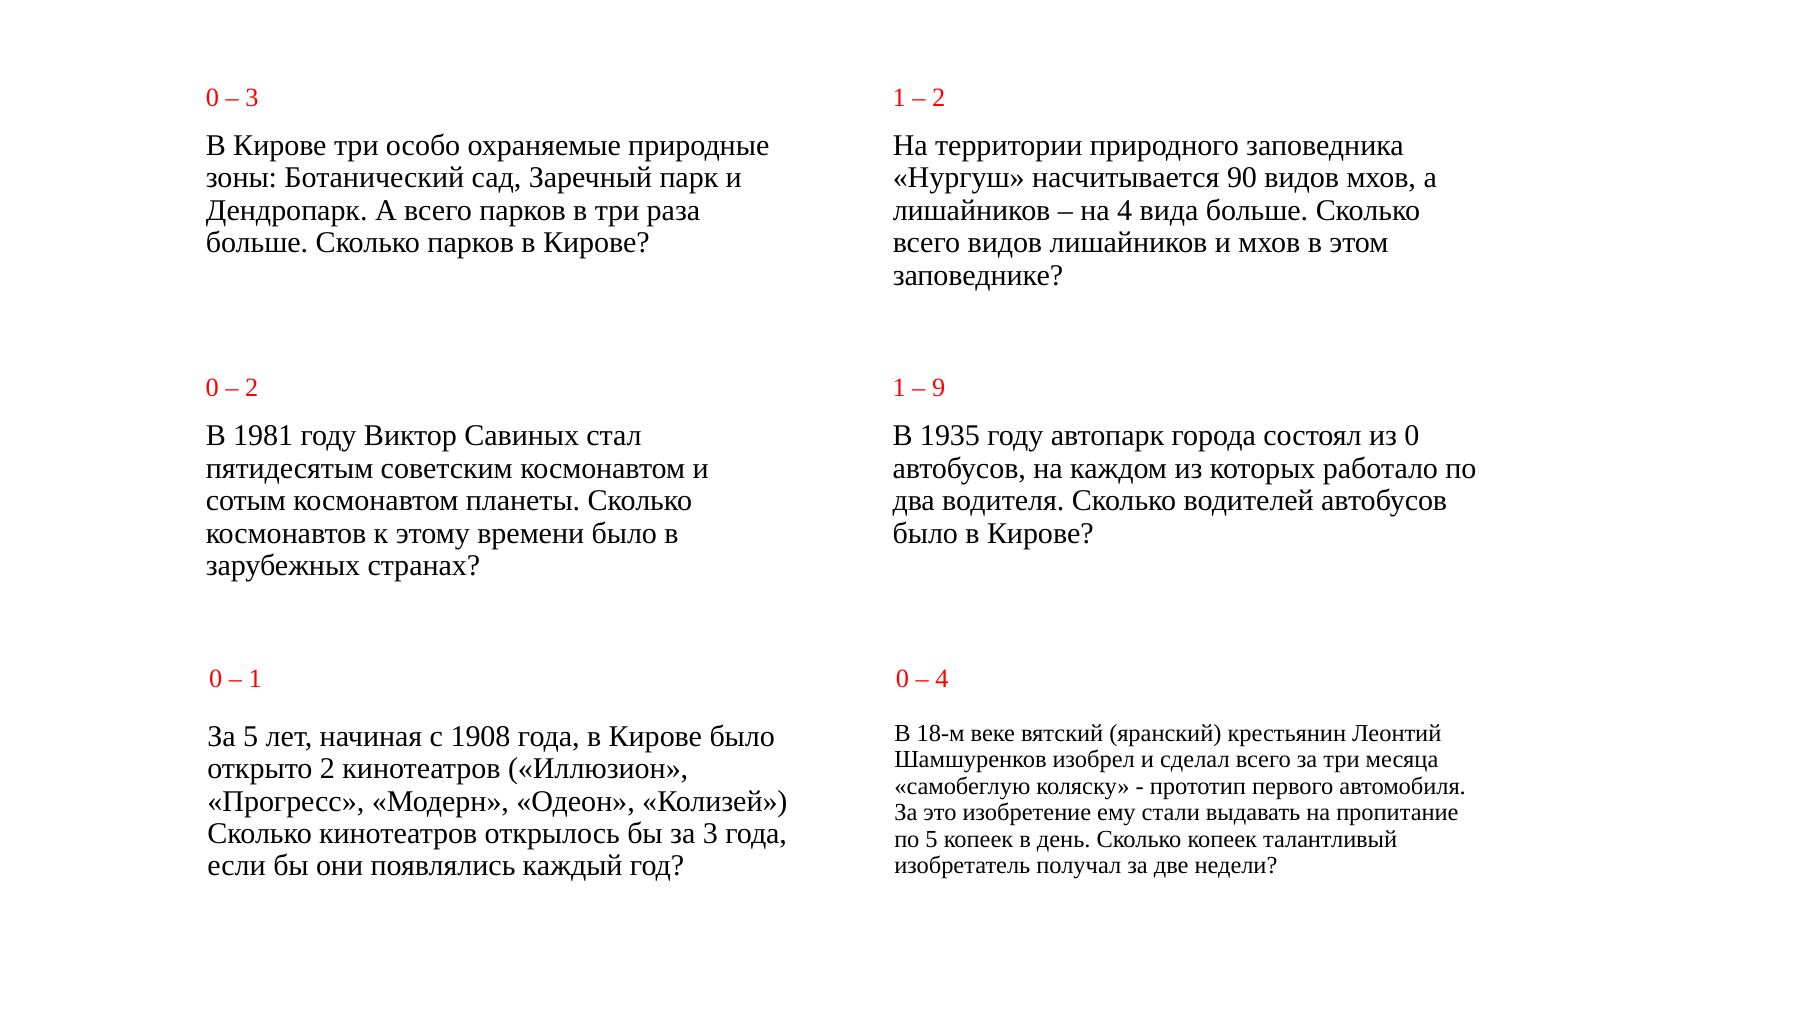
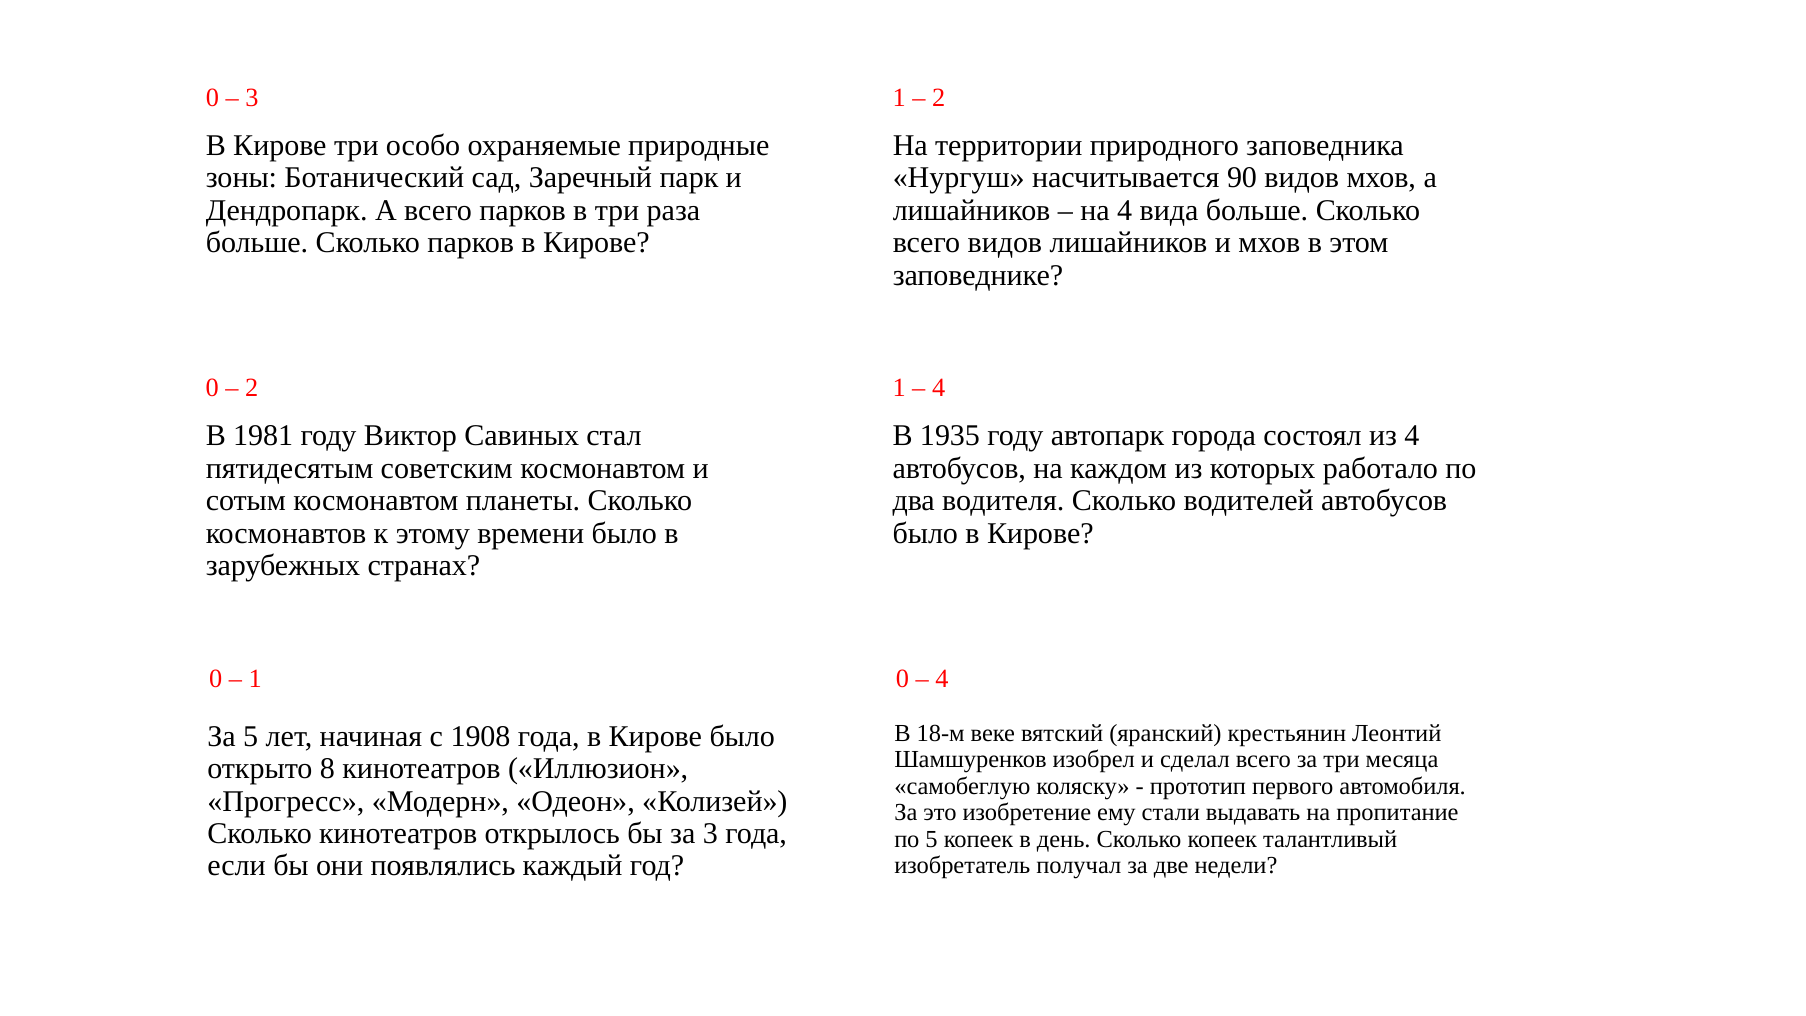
9: 9 -> 4 (939, 388)
из 0: 0 -> 4 (1412, 436)
открыто 2: 2 -> 8 (327, 769)
